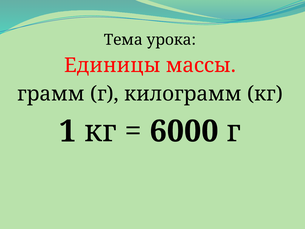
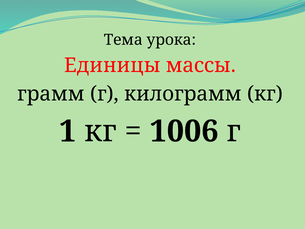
6000: 6000 -> 1006 (184, 131)
